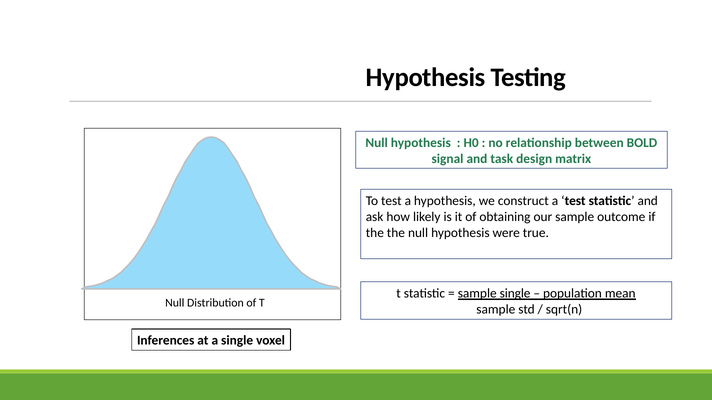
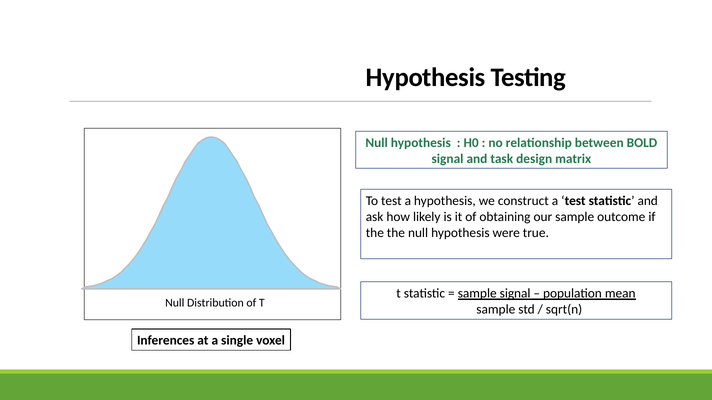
sample single: single -> signal (515, 294)
